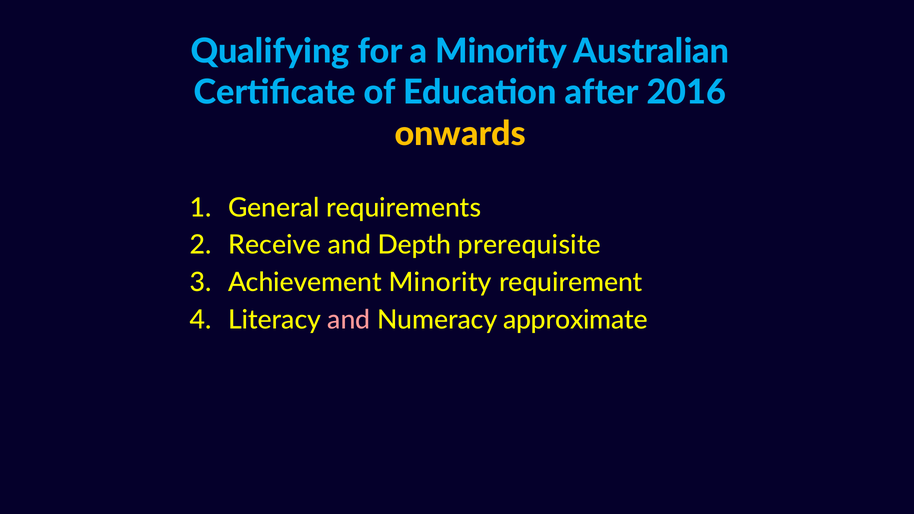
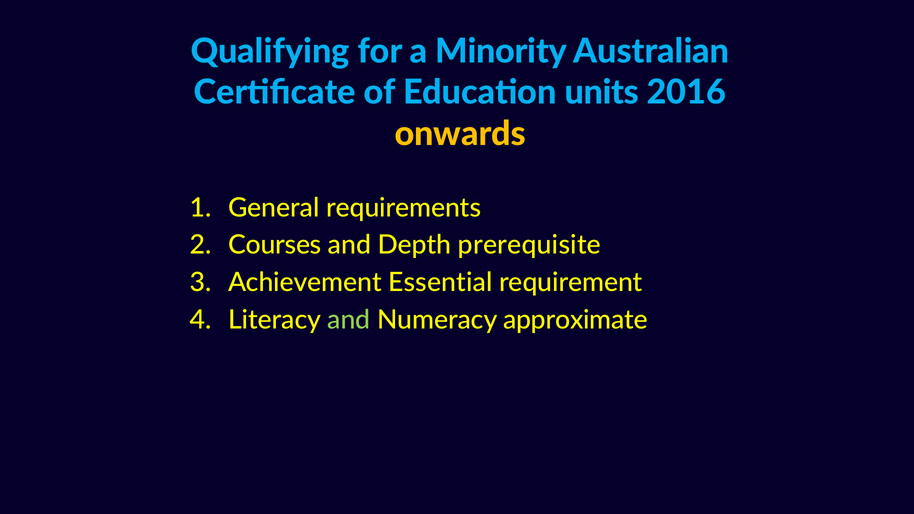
after: after -> units (602, 93)
Receive: Receive -> Courses (275, 245)
Achievement Minority: Minority -> Essential (440, 282)
and colour: pink -> light green (349, 320)
